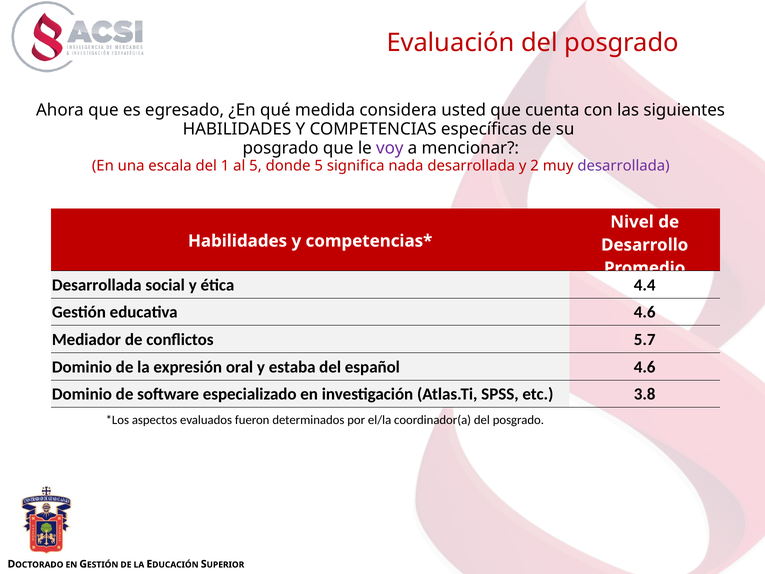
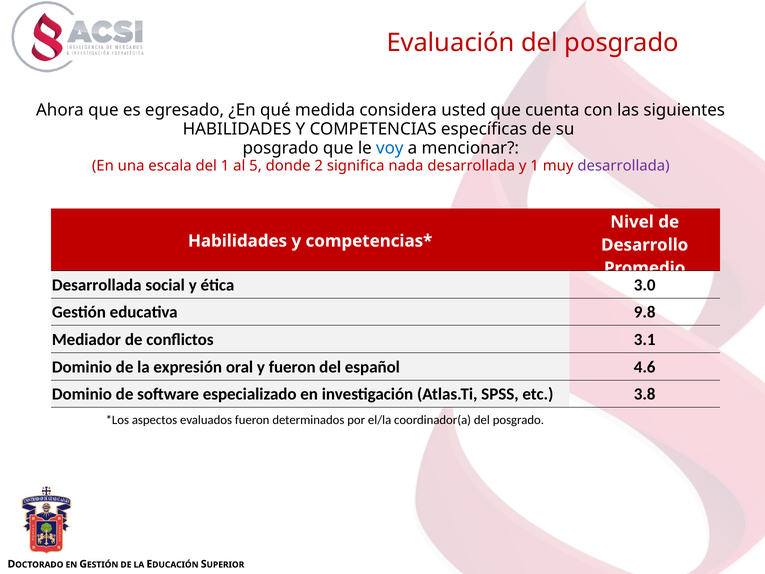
voy colour: purple -> blue (390, 148)
donde 5: 5 -> 2 (319, 166)
y 2: 2 -> 1 (535, 166)
4.4: 4.4 -> 3.0 (645, 285)
educativa 4.6: 4.6 -> 9.8 (645, 312)
5.7: 5.7 -> 3.1 (645, 340)
y estaba: estaba -> fueron (292, 367)
